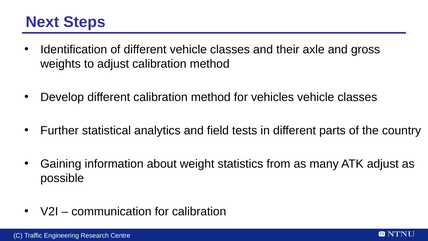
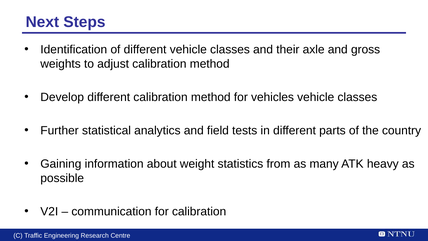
ATK adjust: adjust -> heavy (383, 164)
